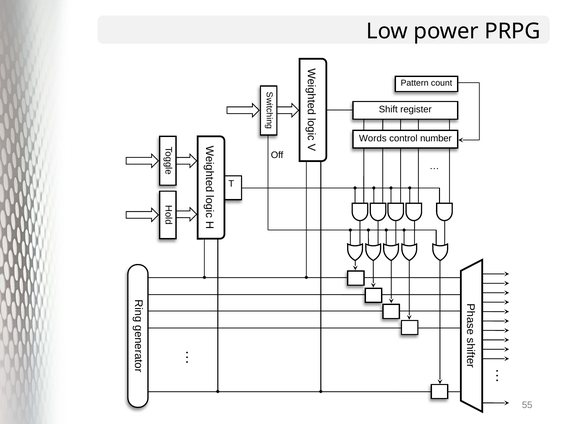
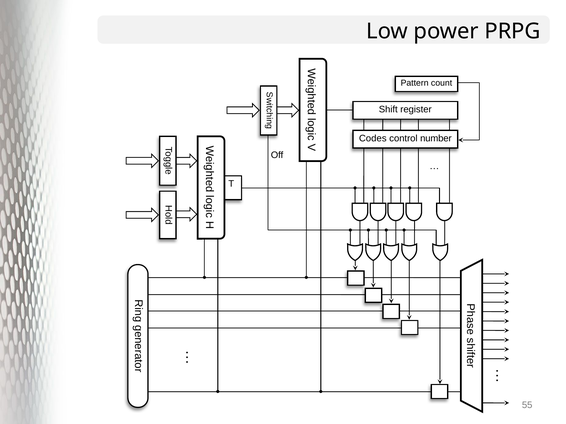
Words: Words -> Codes (373, 139)
